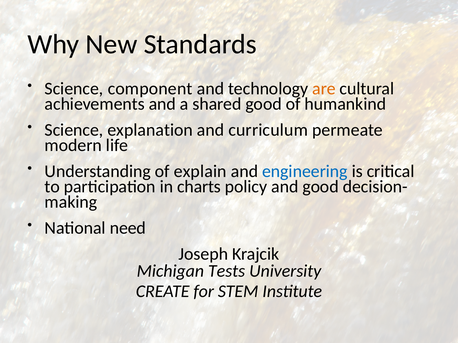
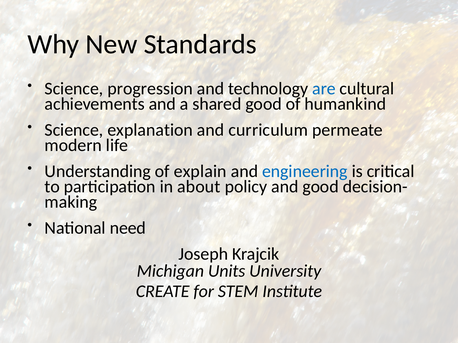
component: component -> progression (150, 89)
are colour: orange -> blue (324, 89)
charts: charts -> about (199, 187)
Tests: Tests -> Units (227, 271)
